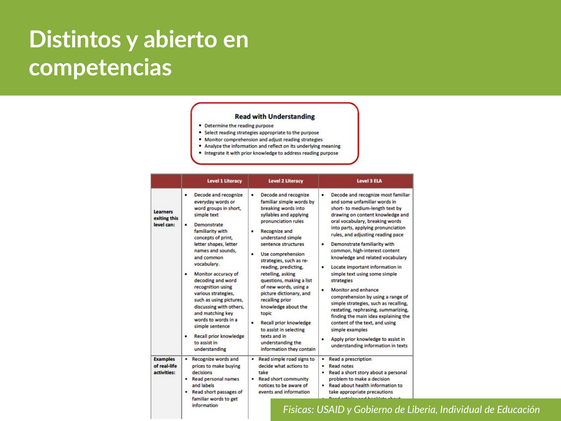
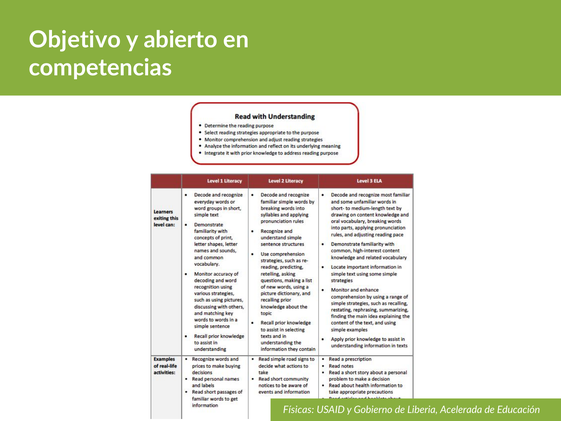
Distintos: Distintos -> Objetivo (75, 40)
Individual: Individual -> Acelerada (461, 410)
